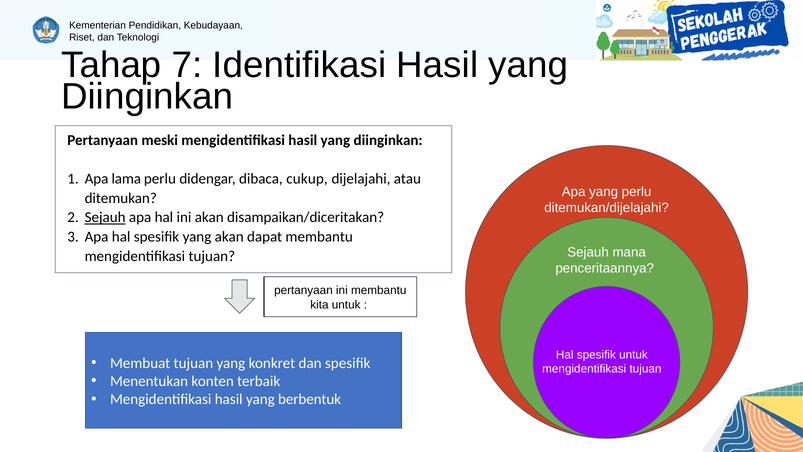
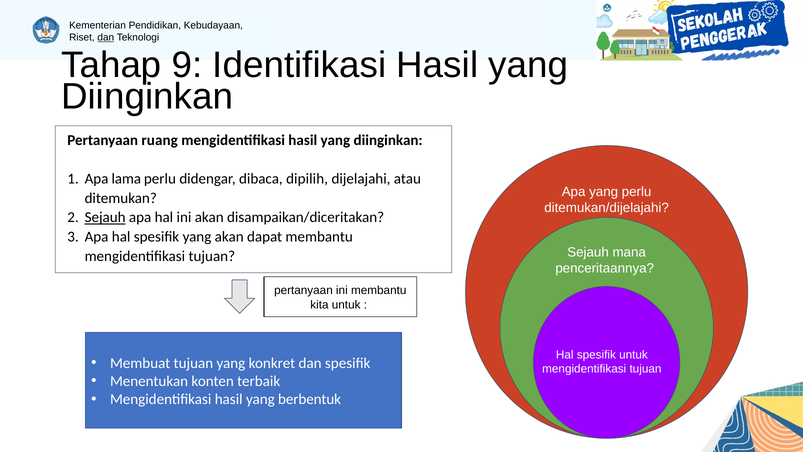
dan underline: none -> present (106, 37)
7: 7 -> 9 (187, 65)
meski: meski -> ruang (160, 140)
cukup: cukup -> dipilih (307, 179)
